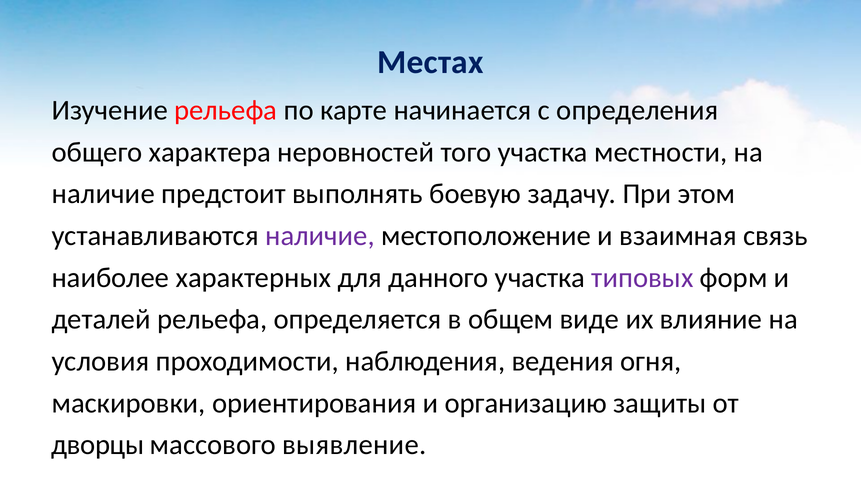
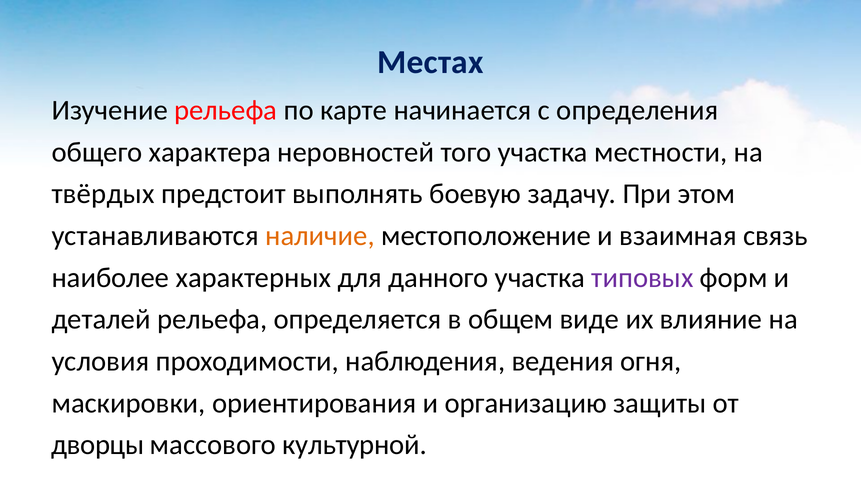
наличие: наличие -> твёрдых (103, 194)
наличие colour: purple -> orange (320, 236)
выявление: выявление -> культурной (355, 445)
